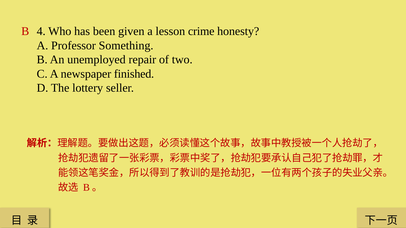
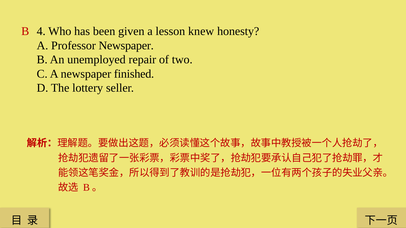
crime: crime -> knew (201, 31)
Professor Something: Something -> Newspaper (126, 46)
